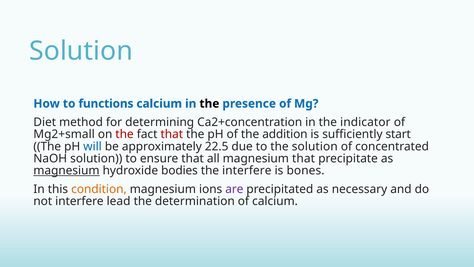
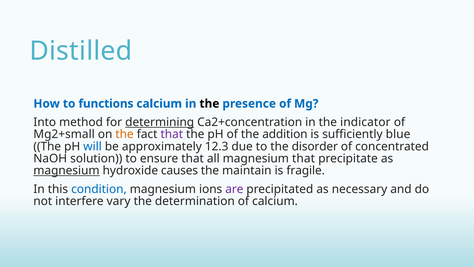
Solution: Solution -> Distilled (81, 51)
Diet: Diet -> Into (45, 122)
determining underline: none -> present (160, 122)
the colour: red -> orange (125, 134)
that colour: red -> purple (172, 134)
start: start -> blue (398, 134)
22.5: 22.5 -> 12.3 (217, 146)
the solution: solution -> disorder (315, 146)
bodies: bodies -> causes (180, 170)
the interfere: interfere -> maintain (247, 170)
bones: bones -> fragile (306, 170)
condition colour: orange -> blue (99, 189)
lead: lead -> vary (119, 201)
